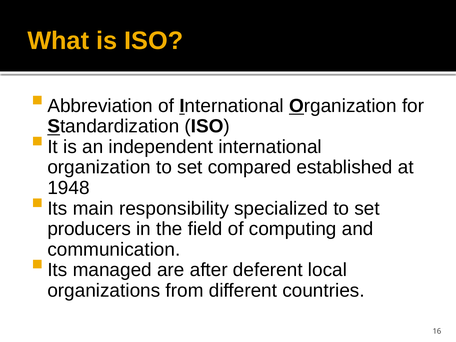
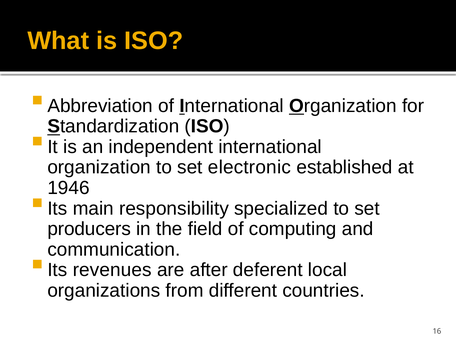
compared: compared -> electronic (249, 167)
1948: 1948 -> 1946 (69, 188)
managed: managed -> revenues (112, 270)
